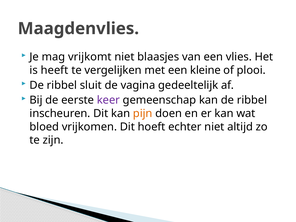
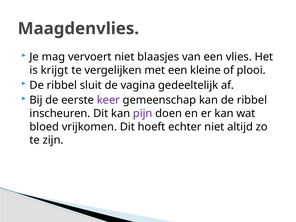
vrijkomt: vrijkomt -> vervoert (90, 57)
heeft: heeft -> krijgt (54, 70)
pijn colour: orange -> purple (143, 113)
